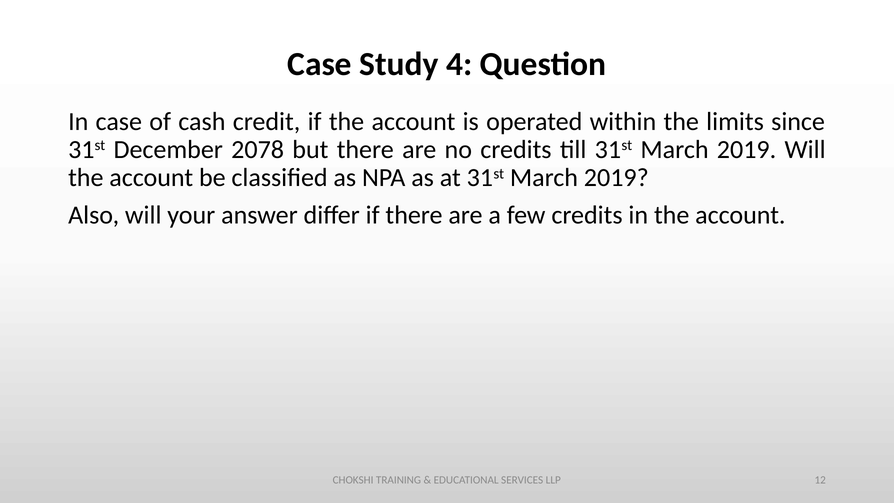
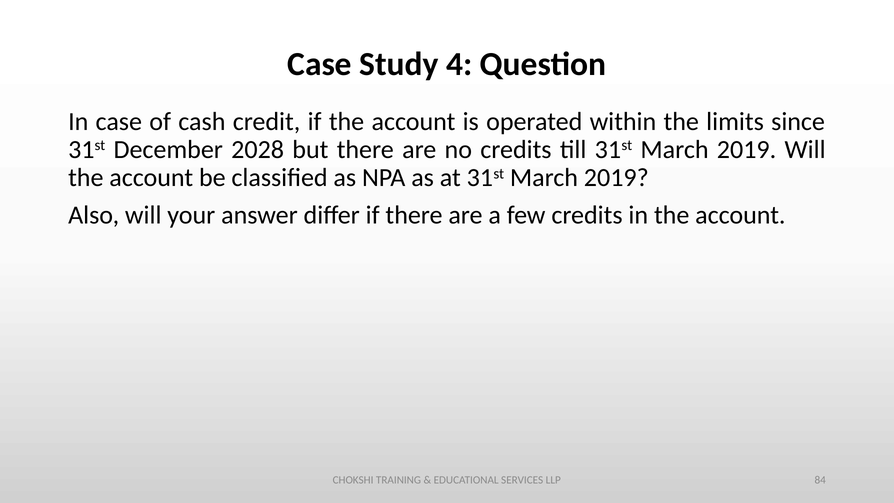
2078: 2078 -> 2028 (258, 150)
12: 12 -> 84 (820, 480)
